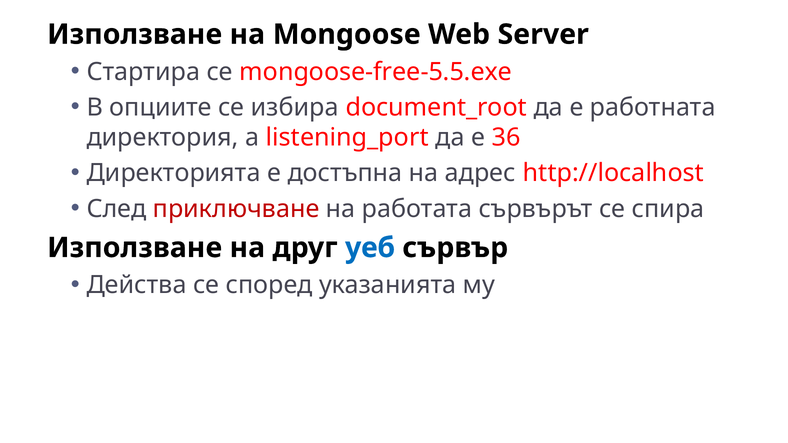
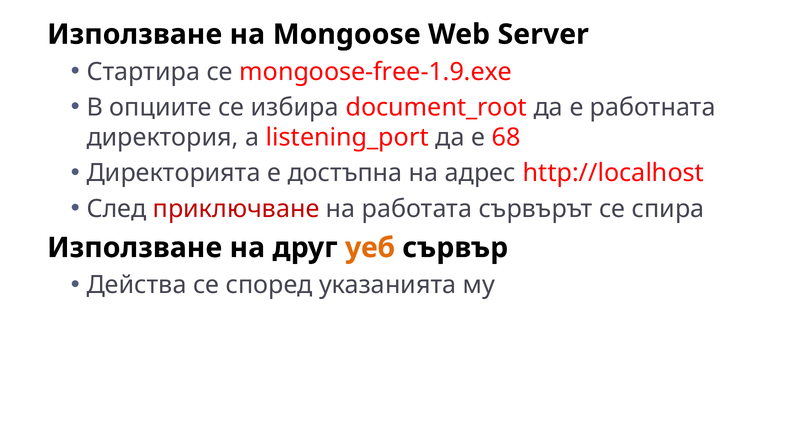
mongoose-free-5.5.exe: mongoose-free-5.5.exe -> mongoose-free-1.9.exe (376, 72)
36: 36 -> 68 (506, 138)
уеб colour: blue -> orange (370, 248)
